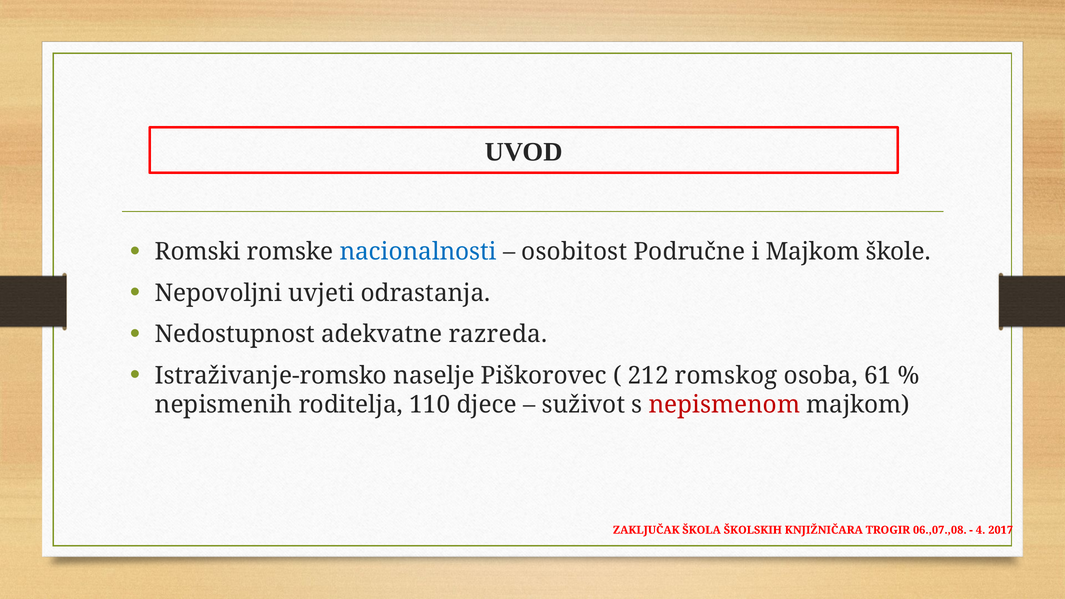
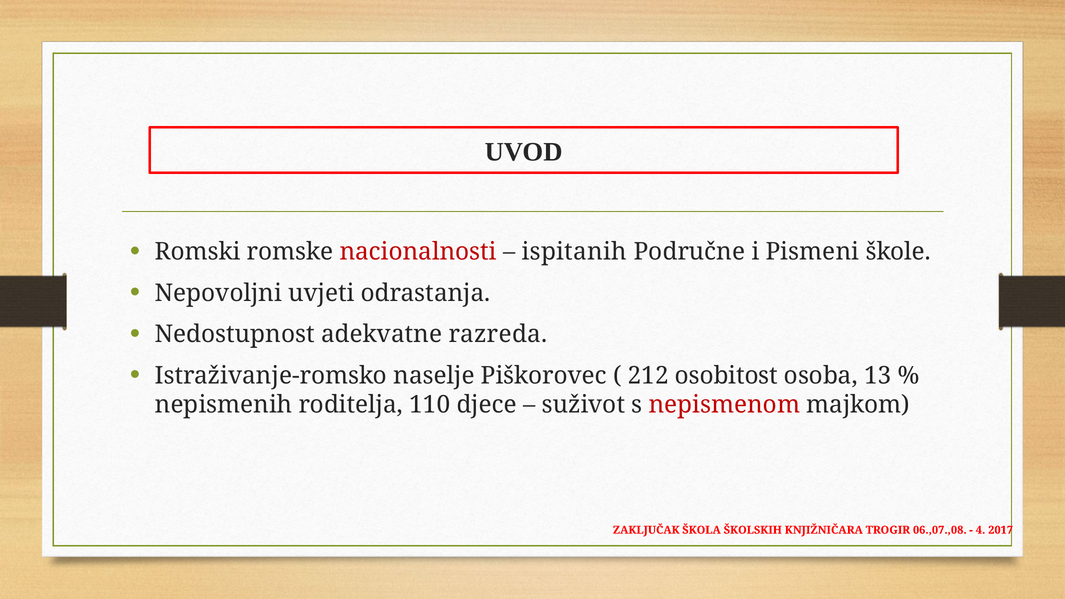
nacionalnosti colour: blue -> red (418, 252)
osobitost: osobitost -> ispitanih (574, 252)
i Majkom: Majkom -> Pismeni (812, 252)
romskog: romskog -> osobitost (726, 376)
61: 61 -> 13 (878, 376)
